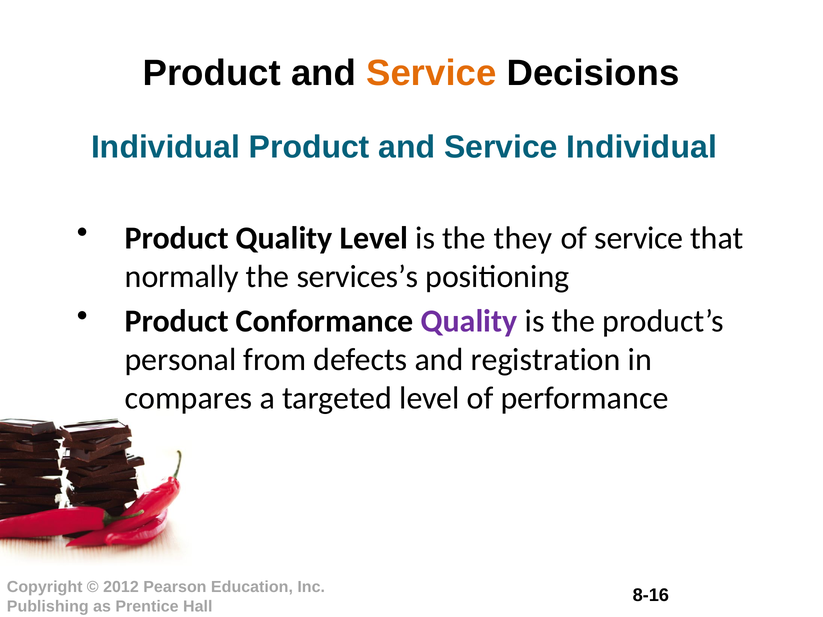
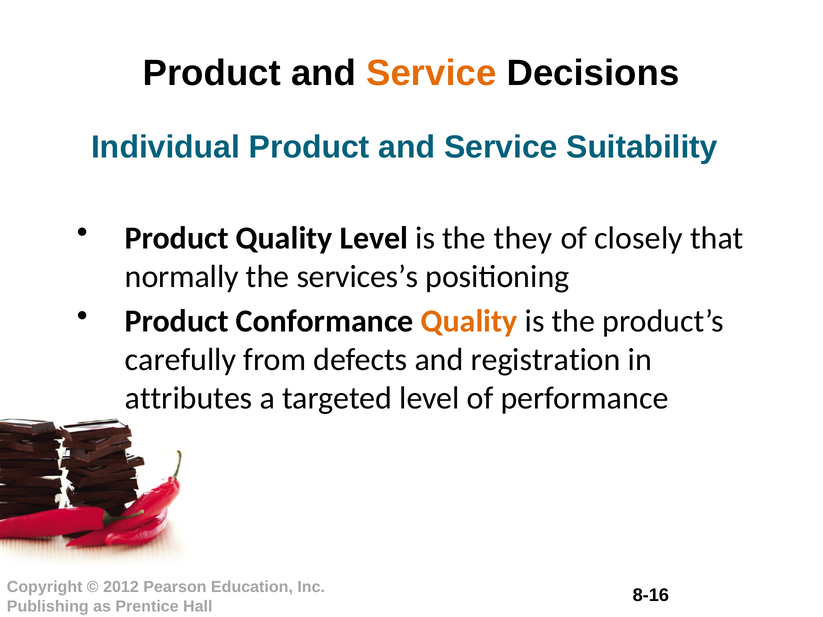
Service Individual: Individual -> Suitability (642, 147)
of service: service -> closely (639, 238)
Quality colour: purple -> orange (469, 321)
personal: personal -> carefully (181, 360)
compares: compares -> attributes (189, 398)
